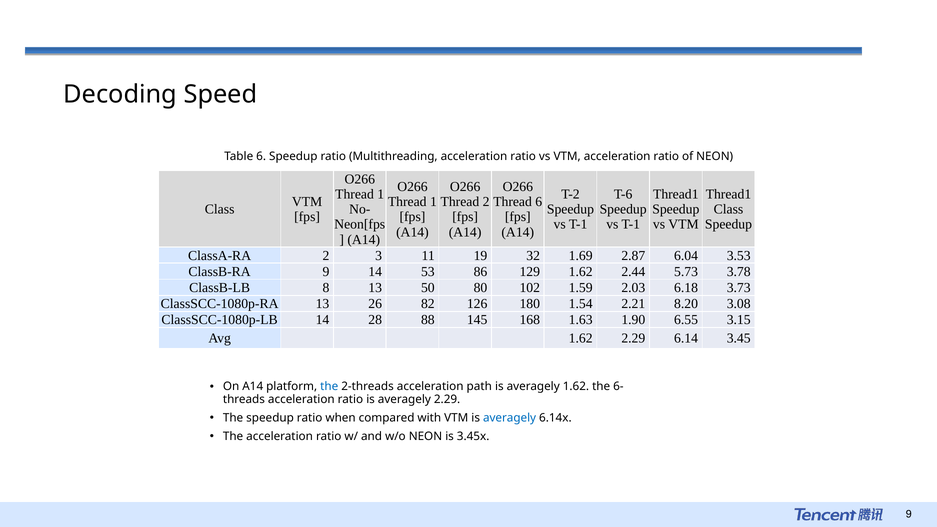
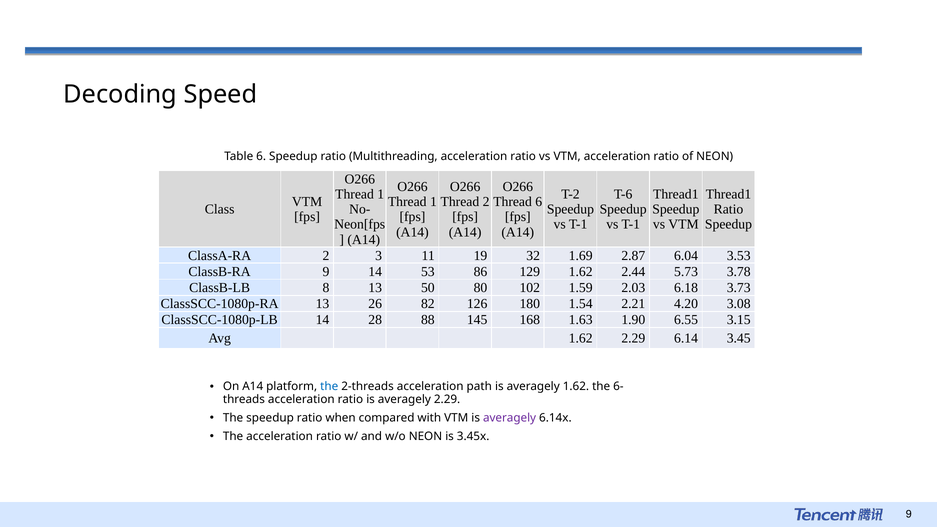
Class: Class -> Ratio (728, 209)
8.20: 8.20 -> 4.20 (686, 304)
averagely colour: blue -> purple (510, 418)
